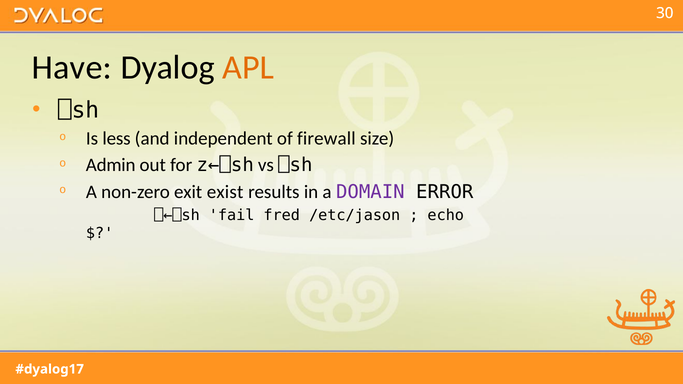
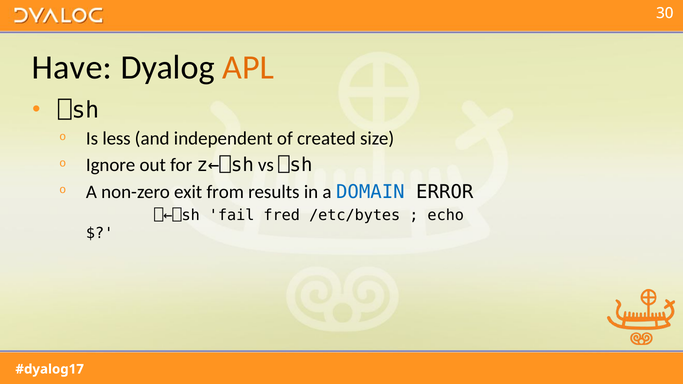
firewall: firewall -> created (326, 139)
Admin: Admin -> Ignore (111, 165)
exist: exist -> from (225, 192)
DOMAIN colour: purple -> blue (370, 192)
/etc/jason: /etc/jason -> /etc/bytes (355, 215)
